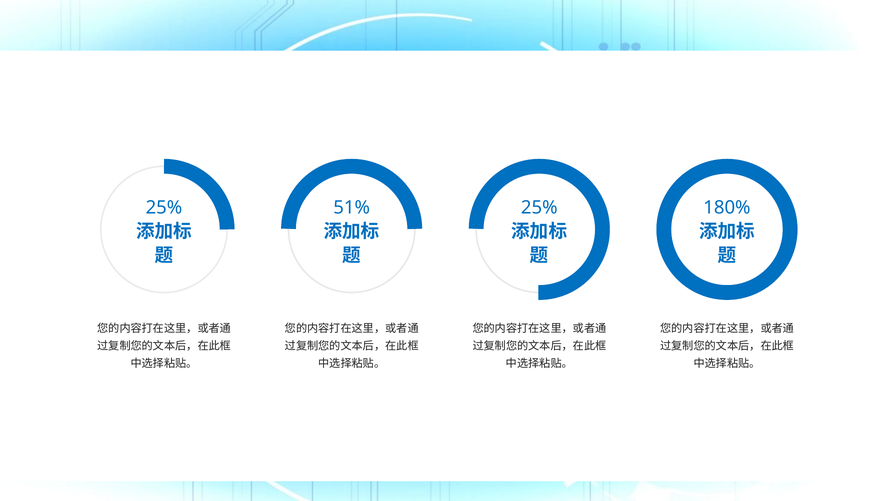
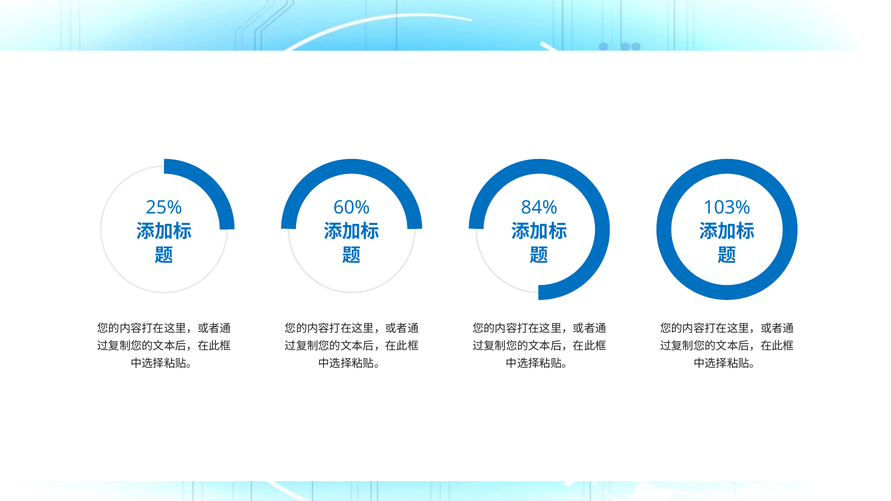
51%: 51% -> 60% (352, 208)
25%: 25% -> 84% (539, 208)
180%: 180% -> 103% (727, 208)
